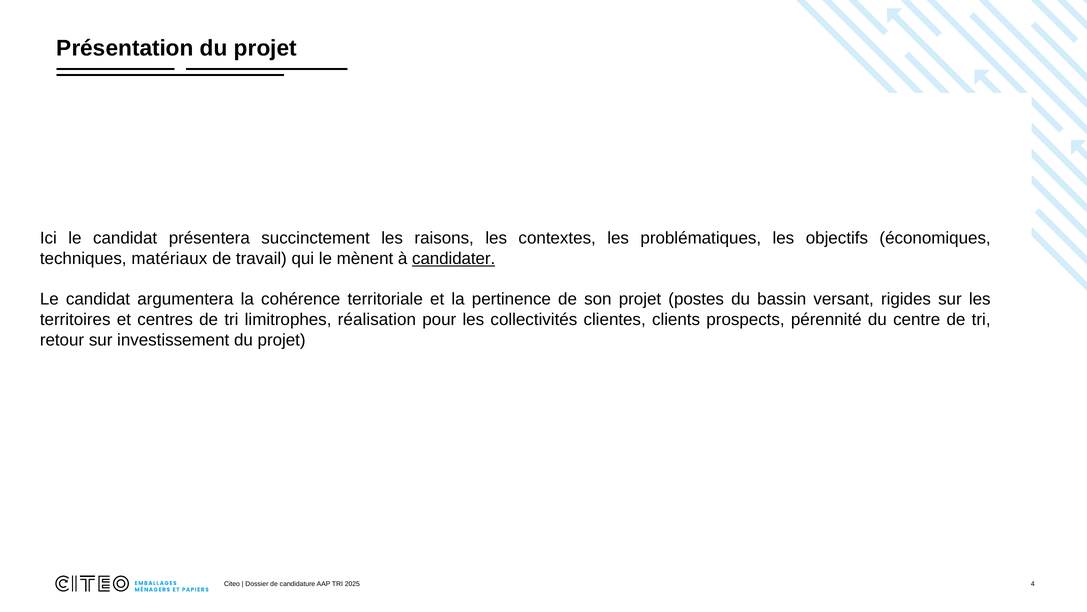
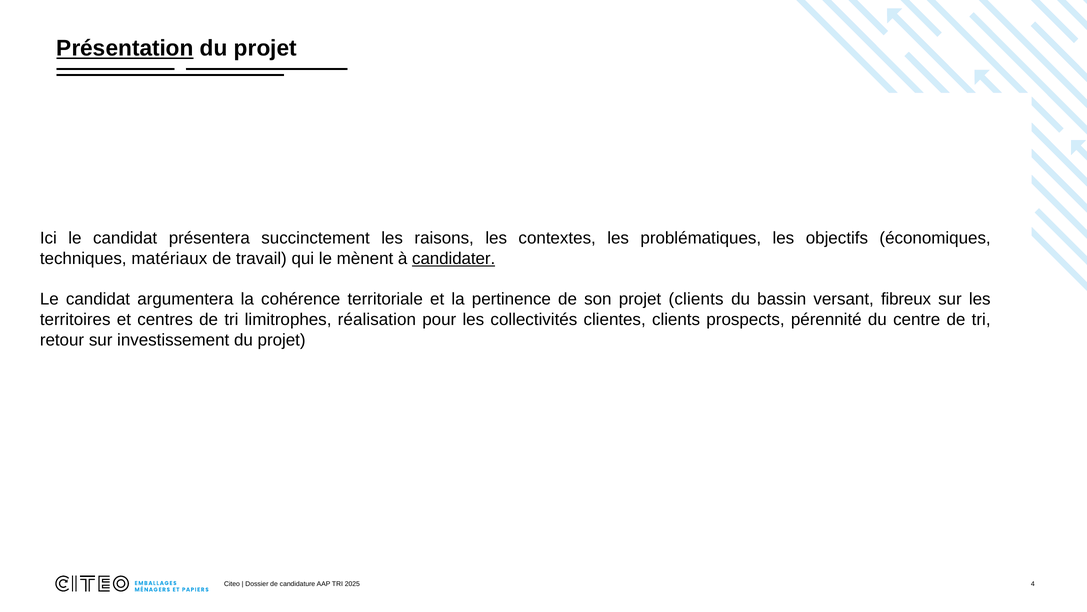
Présentation underline: none -> present (125, 48)
projet postes: postes -> clients (696, 299)
rigides: rigides -> fibreux (906, 299)
